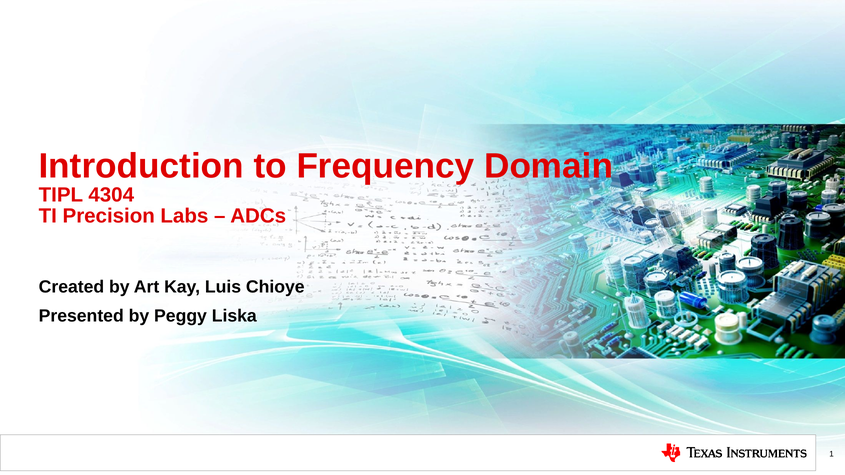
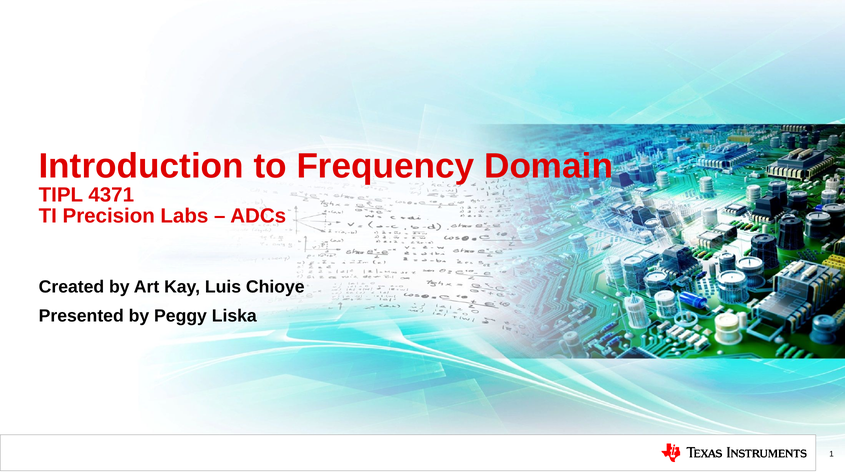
4304: 4304 -> 4371 (111, 195)
